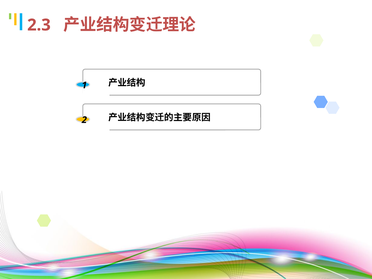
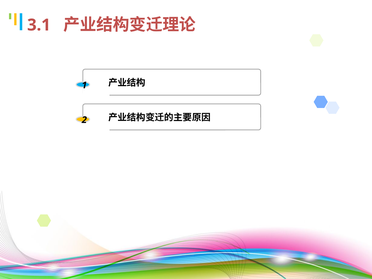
2.3: 2.3 -> 3.1 (39, 25)
